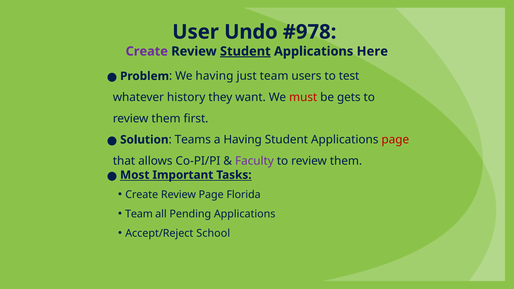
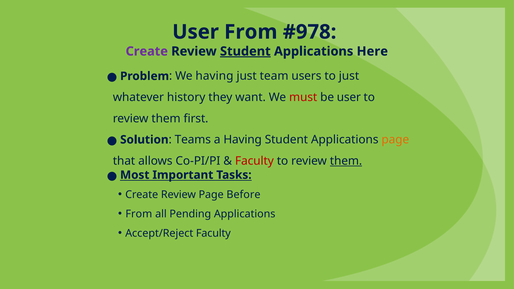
User Undo: Undo -> From (251, 32)
to test: test -> just (349, 76)
be gets: gets -> user (349, 97)
page colour: red -> orange (395, 140)
Faculty colour: purple -> red (254, 161)
them underline: none -> present (346, 161)
Florida: Florida -> Before (243, 195)
Team: Team -> From (139, 214)
Accept/Reject School: School -> Faculty (213, 233)
